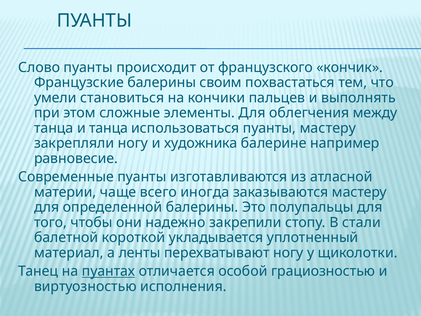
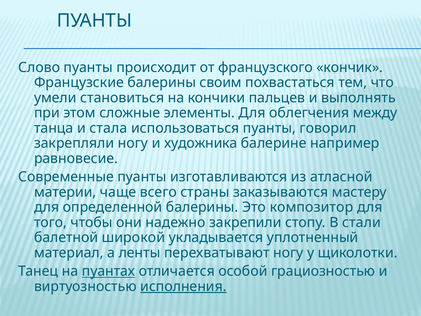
и танца: танца -> стала (108, 128)
пуанты мастеру: мастеру -> говорил (328, 128)
иногда: иногда -> страны (205, 192)
полупальцы: полупальцы -> композитор (311, 207)
короткой: короткой -> широкой (133, 237)
исполнения underline: none -> present (183, 286)
